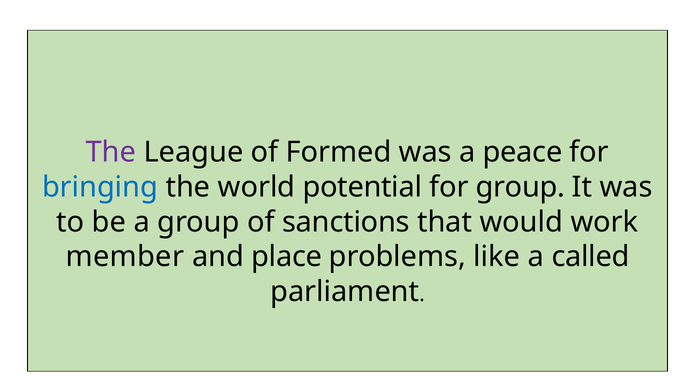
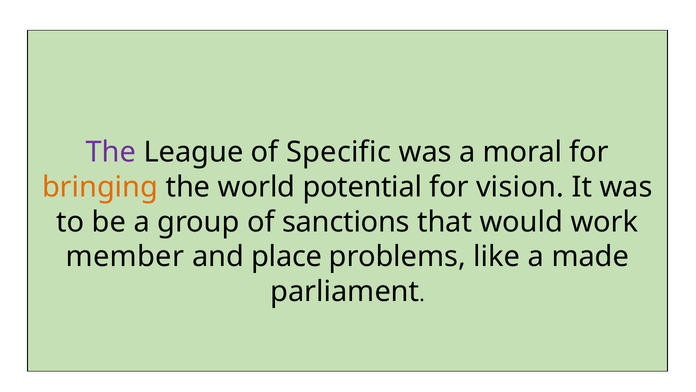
Formed: Formed -> Specific (338, 152)
peace: peace -> moral (523, 152)
bringing colour: blue -> orange (100, 187)
for group: group -> vision (520, 187)
called: called -> made (590, 257)
